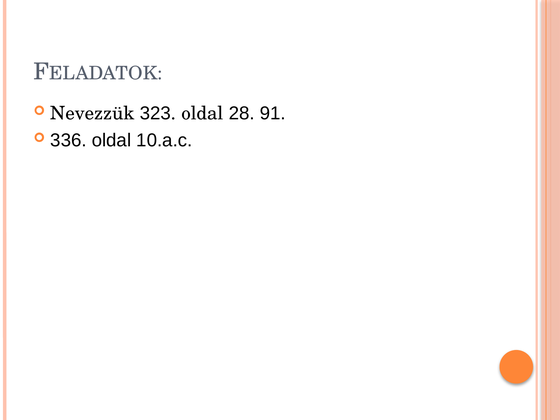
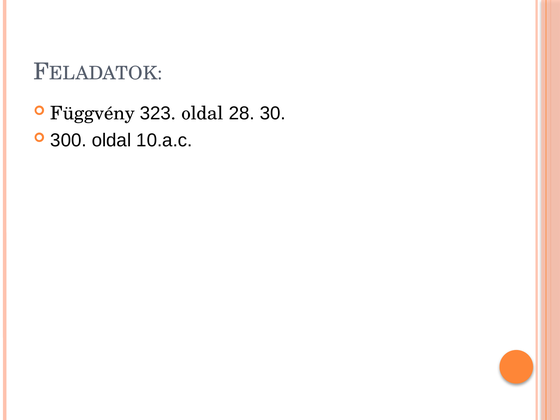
Nevezzük: Nevezzük -> Függvény (93, 113)
91: 91 -> 30 (273, 113)
336: 336 -> 300 (68, 140)
